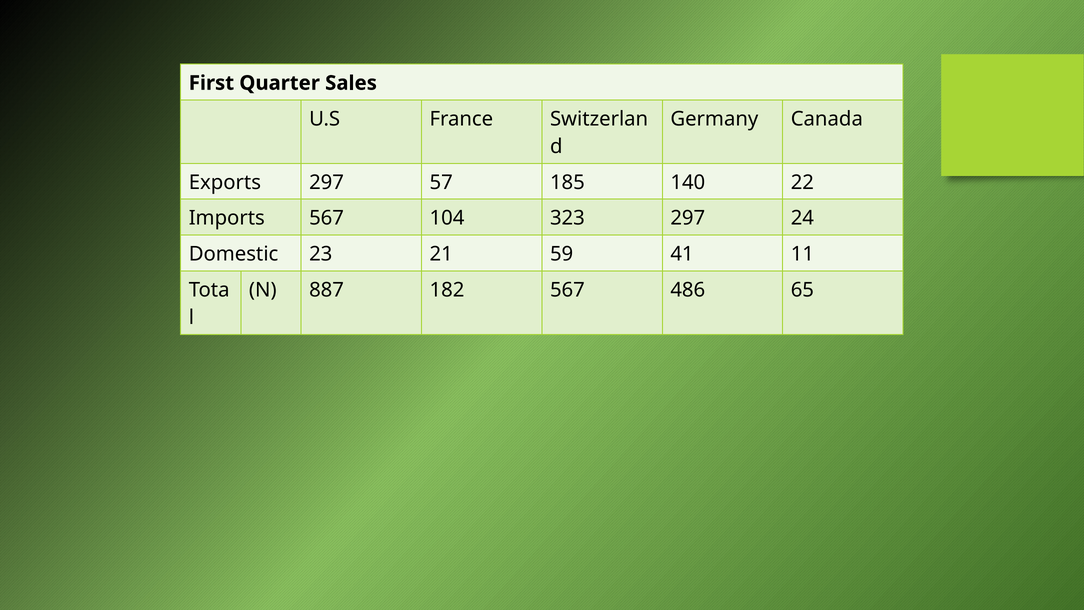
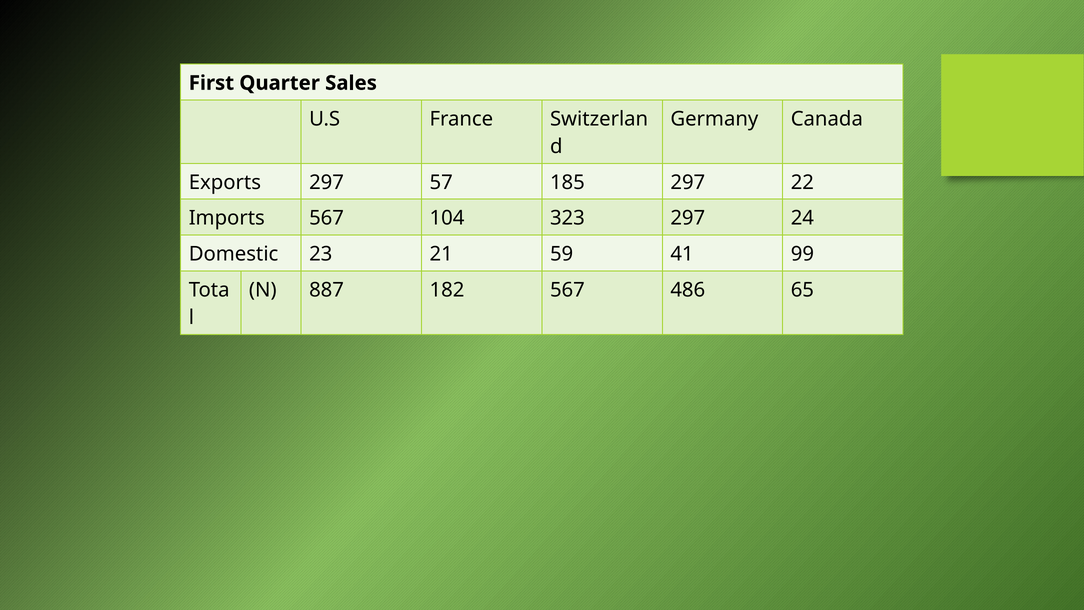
185 140: 140 -> 297 (688, 182)
11: 11 -> 99 (802, 254)
